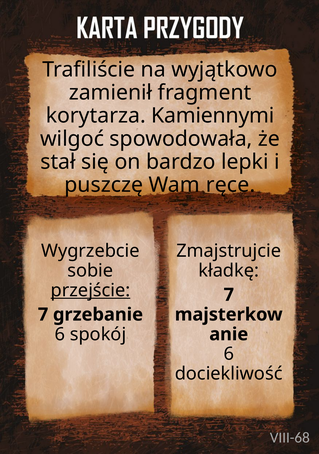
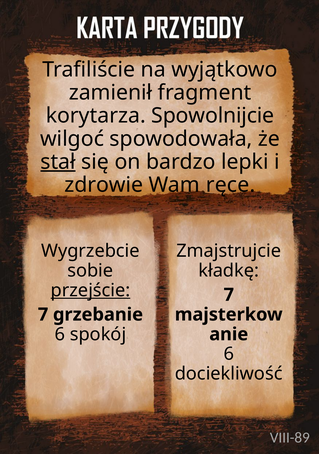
Kamiennymi: Kamiennymi -> Spowolnijcie (213, 115)
stał underline: none -> present (58, 162)
puszczę: puszczę -> zdrowie (104, 185)
VIII-68: VIII-68 -> VIII-89 (290, 437)
